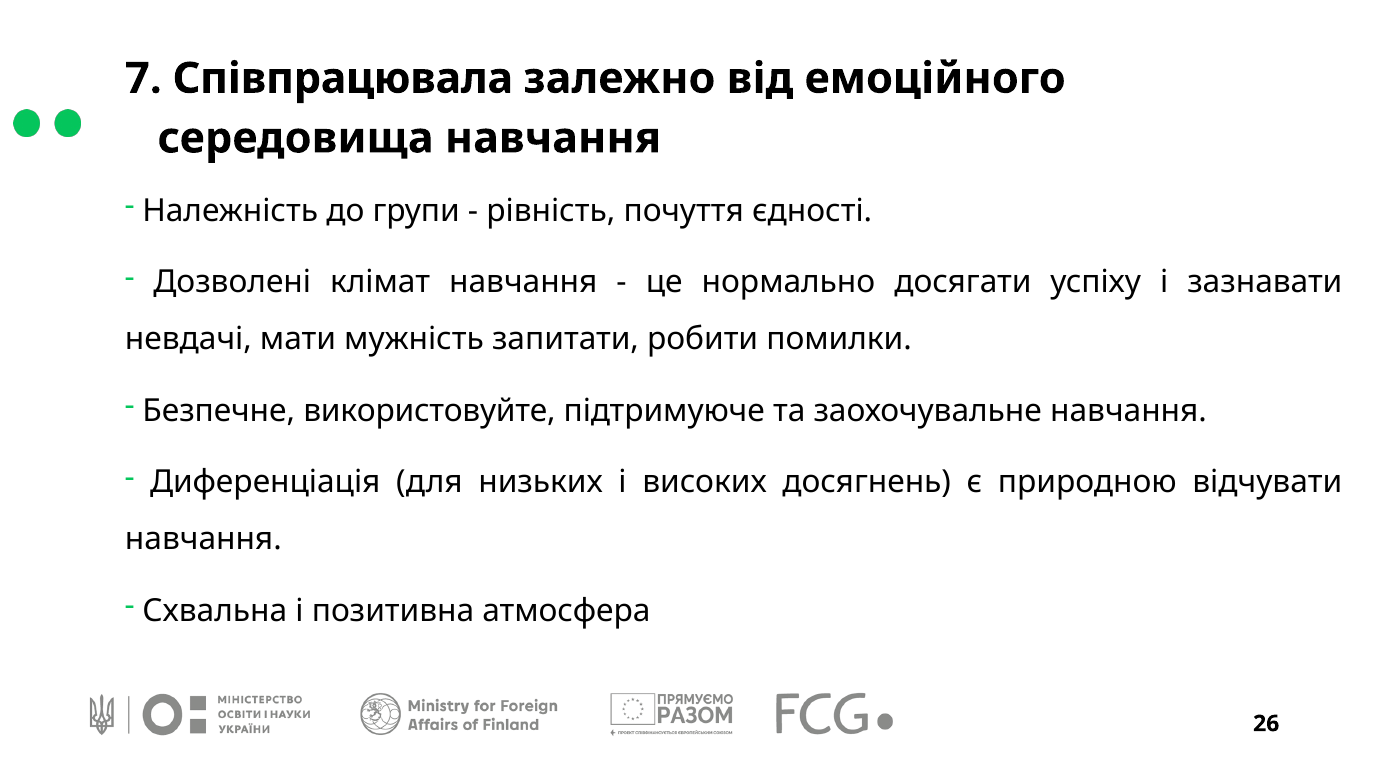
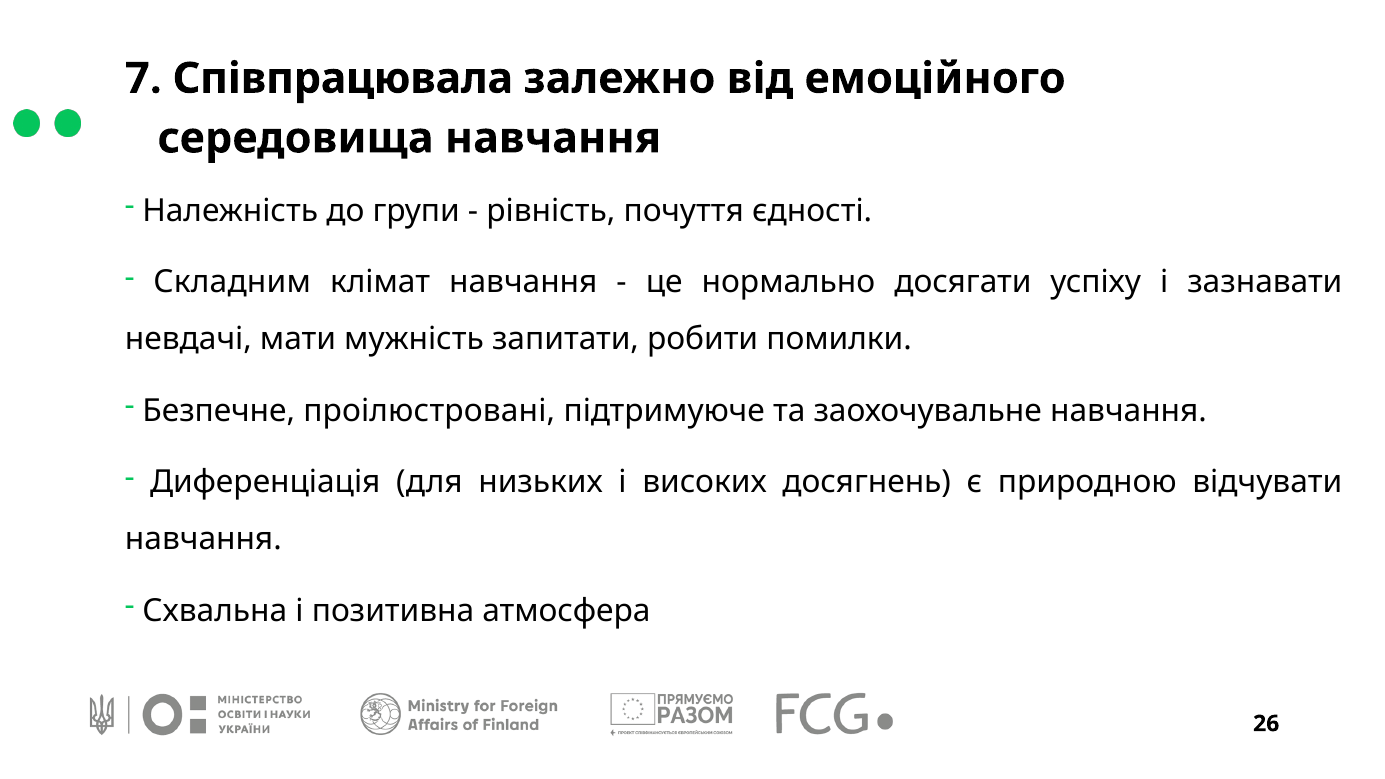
Дозволені: Дозволені -> Складним (232, 282)
використовуйте: використовуйте -> проілюстровані (429, 411)
